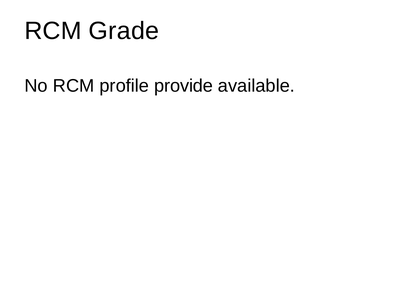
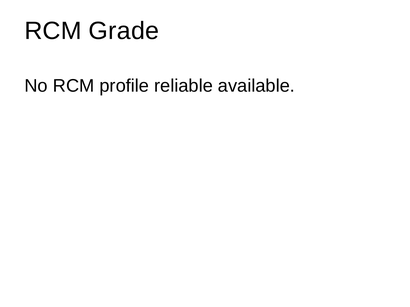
provide: provide -> reliable (184, 86)
